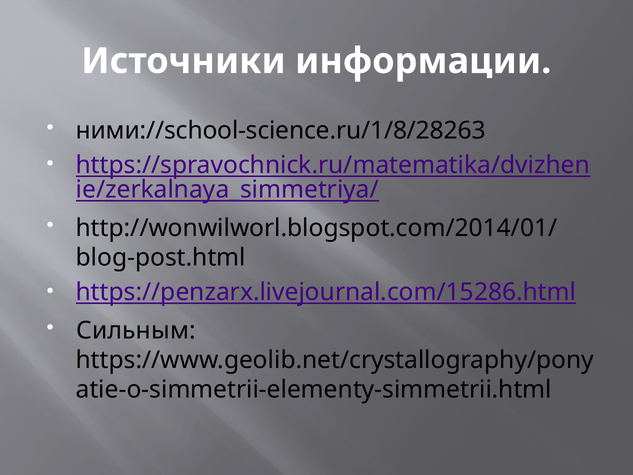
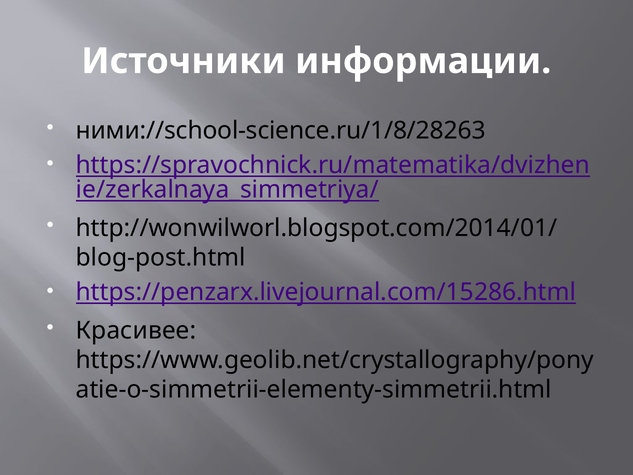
Сильным: Сильным -> Красивее (136, 330)
